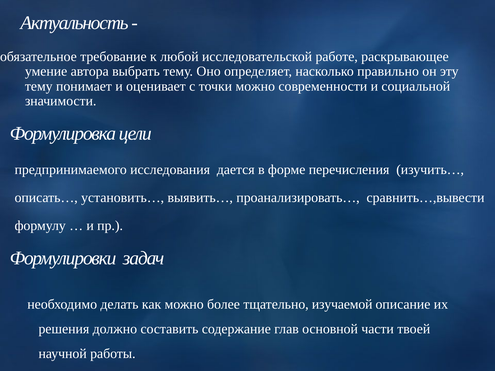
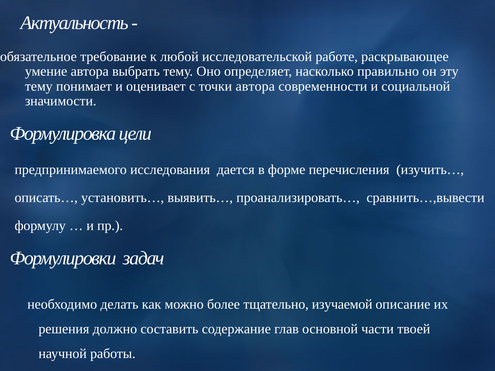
точки можно: можно -> автора (255, 86)
